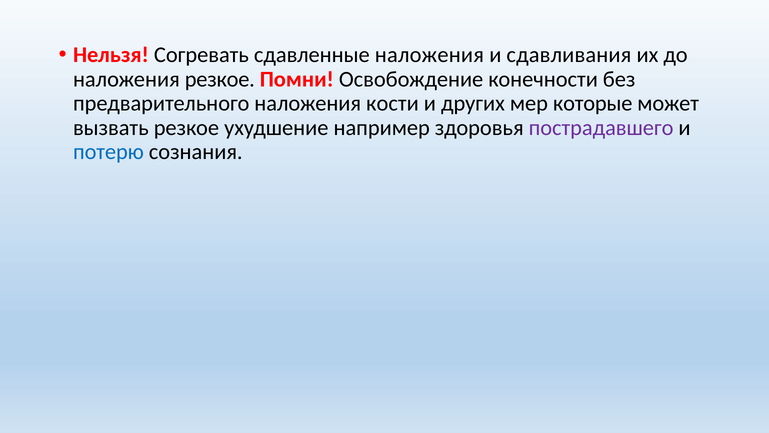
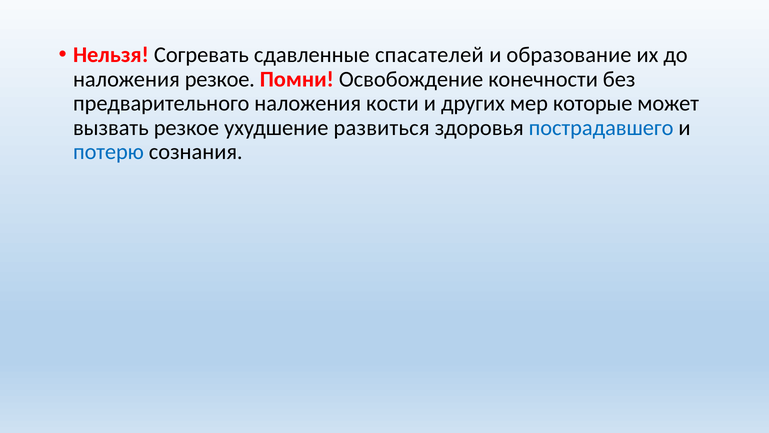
сдавленные наложения: наложения -> спасателей (429, 55)
сдавливания: сдавливания -> образование (569, 55)
например: например -> развиться (382, 128)
пострадавшего colour: purple -> blue (601, 128)
